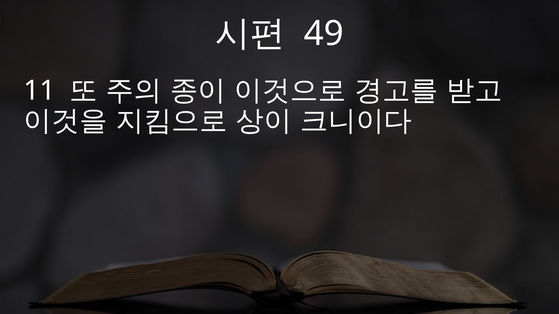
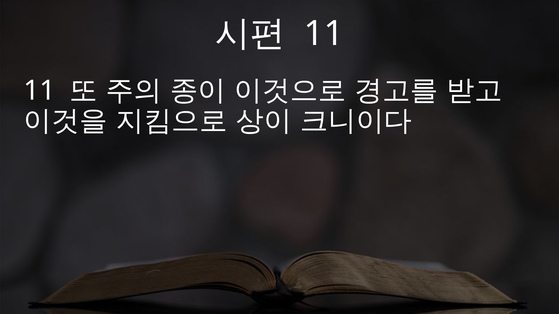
49: 49 -> 11 (324, 34)
